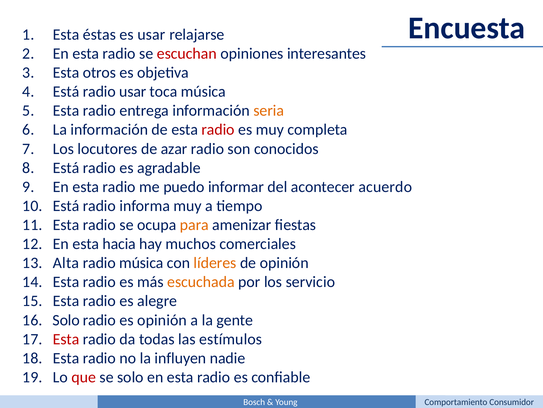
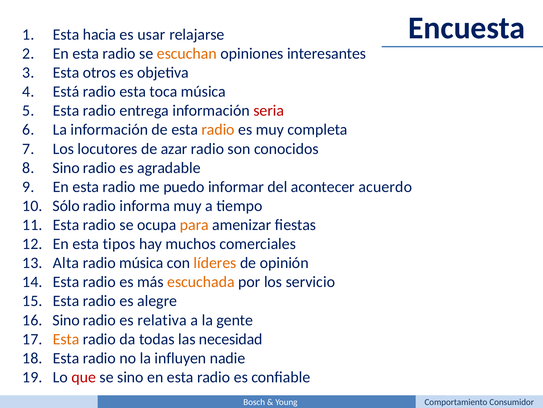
éstas: éstas -> hacia (99, 34)
escuchan colour: red -> orange (187, 53)
radio usar: usar -> esta (133, 91)
seria colour: orange -> red (269, 110)
radio colour: red -> orange (218, 129)
Está: Está -> Sino (66, 168)
Está: Está -> Sólo (66, 206)
hacia: hacia -> tipos (119, 244)
Solo: Solo -> Sino (66, 320)
es opinión: opinión -> relativa (162, 320)
Esta colour: red -> orange (66, 339)
estímulos: estímulos -> necesidad (231, 339)
se solo: solo -> sino (130, 377)
